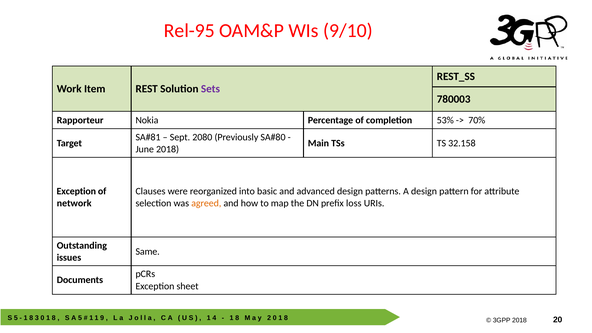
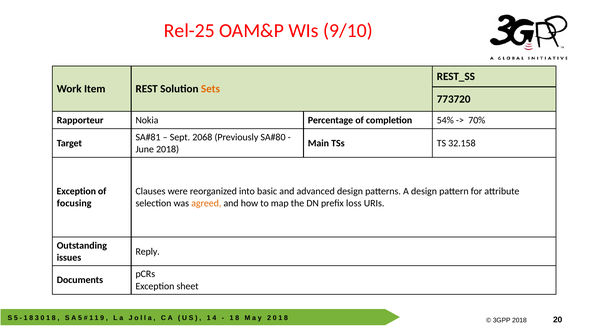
Rel-95: Rel-95 -> Rel-25 (189, 31)
Sets colour: purple -> orange (210, 89)
780003: 780003 -> 773720 (454, 99)
53%: 53% -> 54% (445, 120)
2080: 2080 -> 2068 (202, 137)
network: network -> focusing (74, 203)
Same: Same -> Reply (148, 251)
